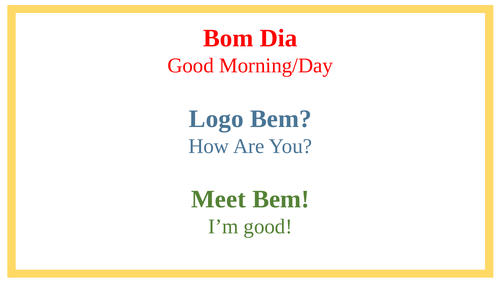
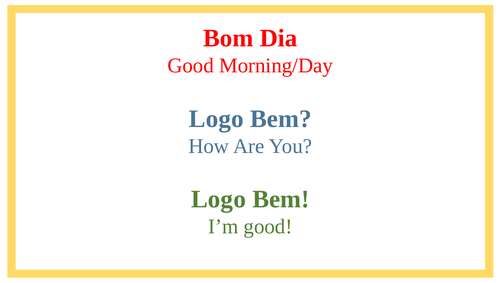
Meet: Meet -> Logo (218, 199)
